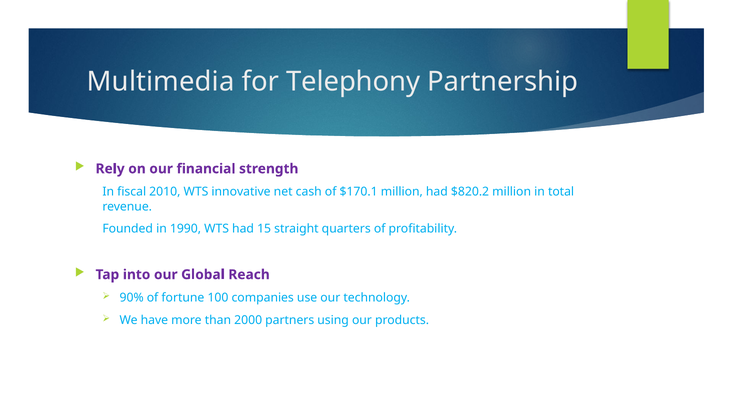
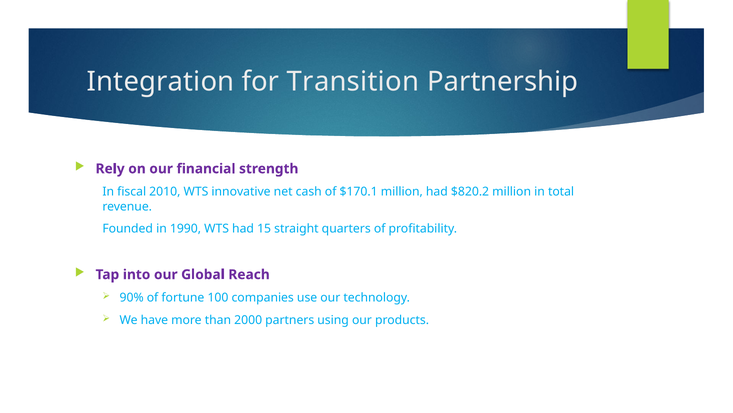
Multimedia: Multimedia -> Integration (161, 82)
Telephony: Telephony -> Transition (353, 82)
